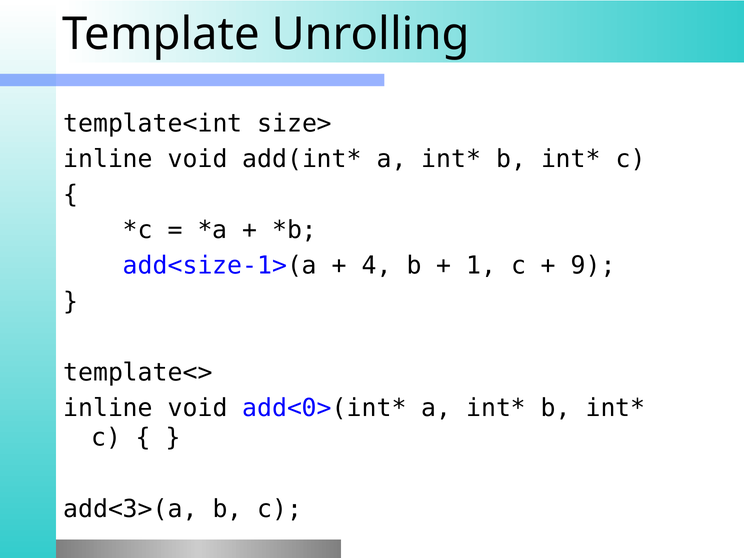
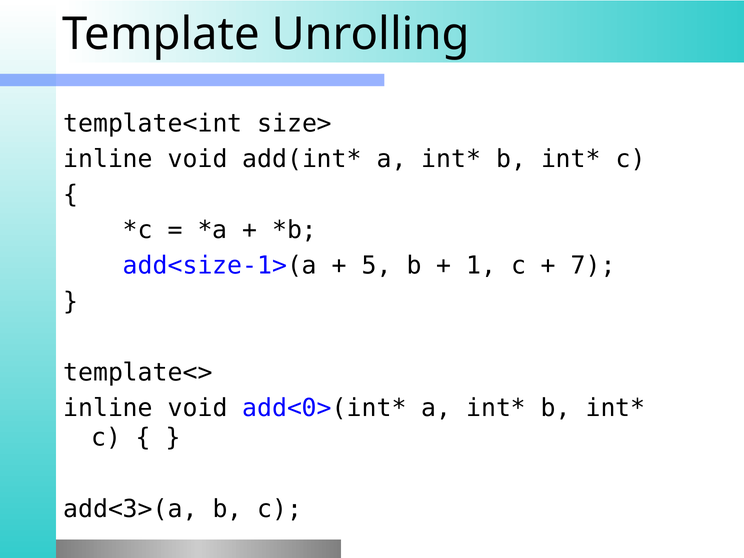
4: 4 -> 5 (377, 266)
9: 9 -> 7 (593, 266)
